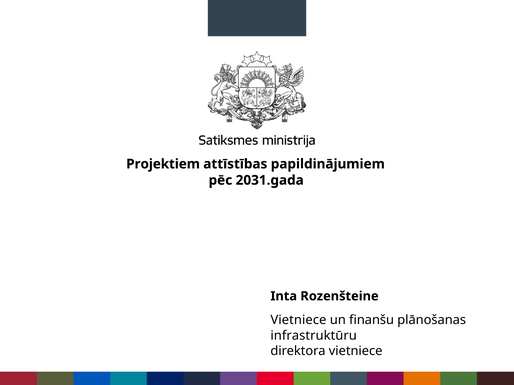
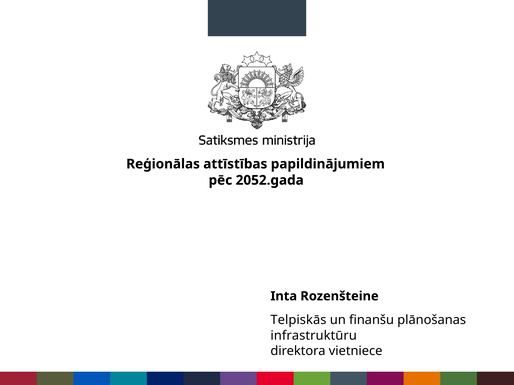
Projektiem: Projektiem -> Reģionālas (163, 164)
2031.gada: 2031.gada -> 2052.gada (270, 180)
Vietniece: Vietniece -> Telpiskās (298, 321)
